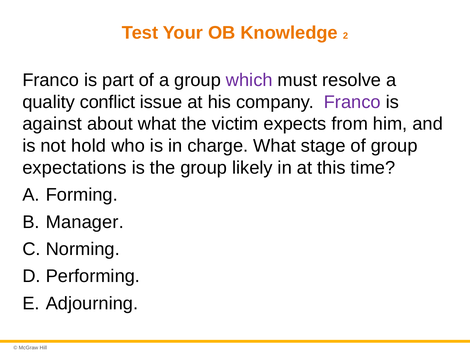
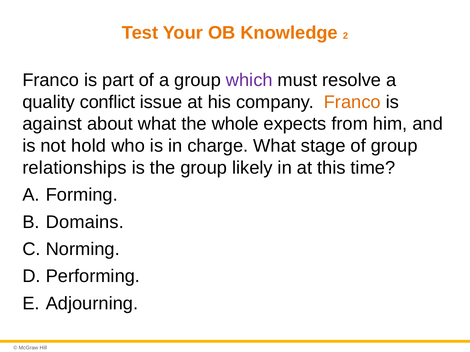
Franco colour: purple -> orange (352, 102)
victim: victim -> whole (235, 124)
expectations: expectations -> relationships (74, 168)
Manager: Manager -> Domains (85, 222)
